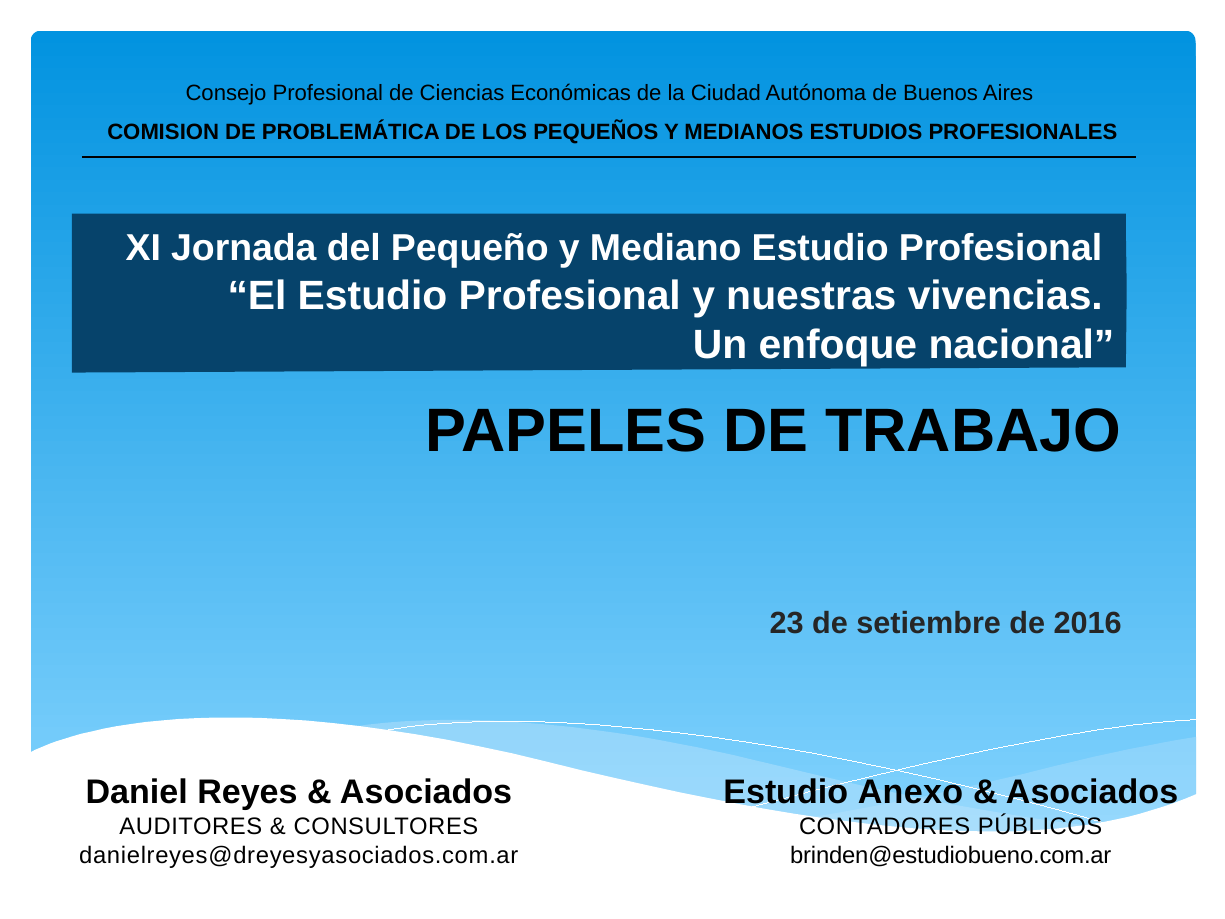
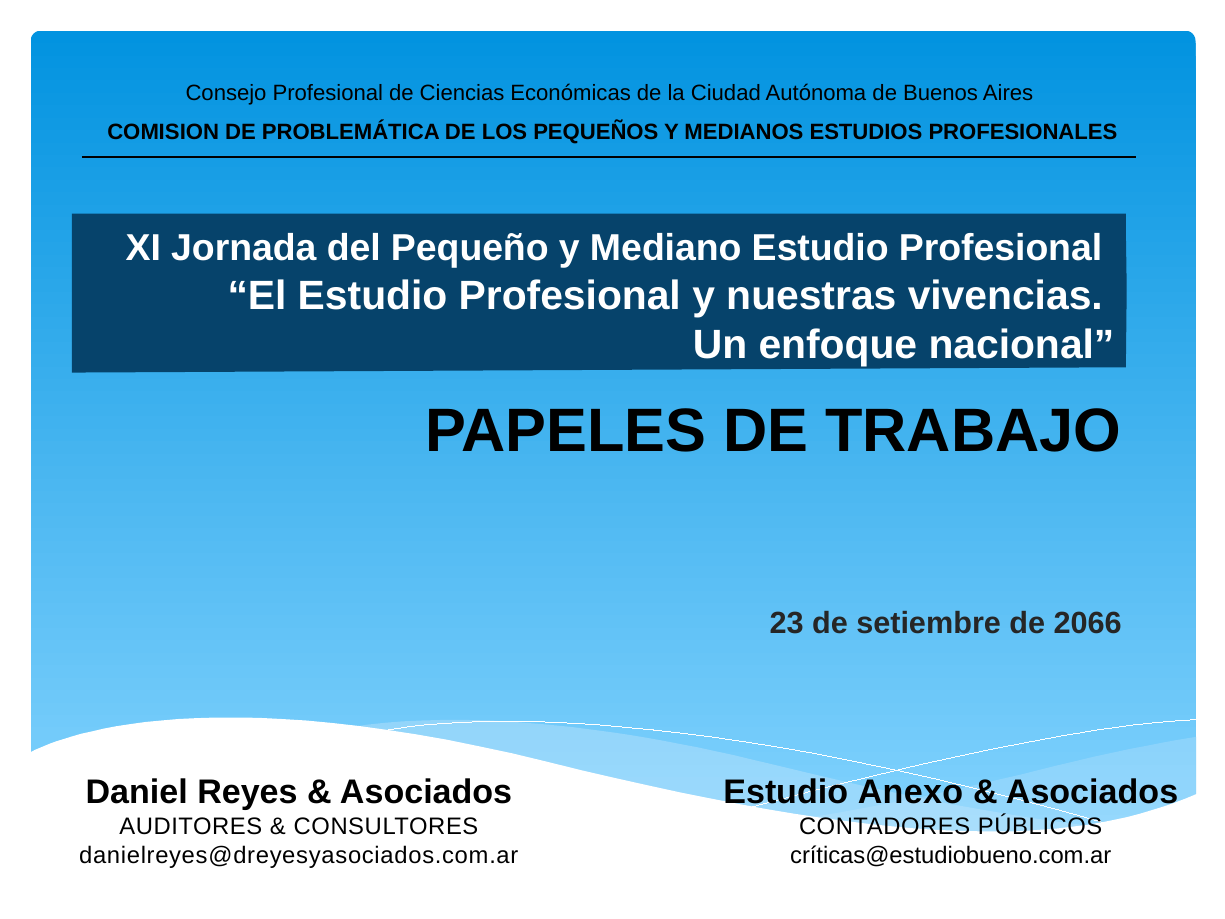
2016: 2016 -> 2066 (1088, 624)
brinden@estudiobueno.com.ar: brinden@estudiobueno.com.ar -> críticas@estudiobueno.com.ar (951, 855)
